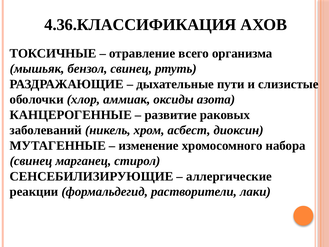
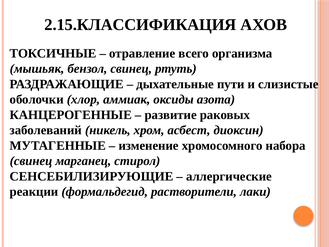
4.36.КЛАССИФИКАЦИЯ: 4.36.КЛАССИФИКАЦИЯ -> 2.15.КЛАССИФИКАЦИЯ (140, 25)
